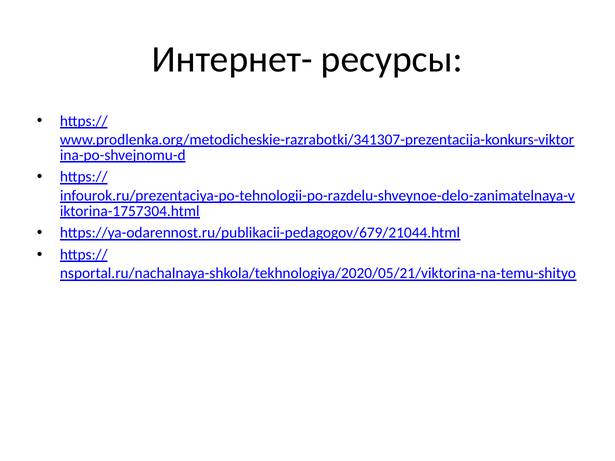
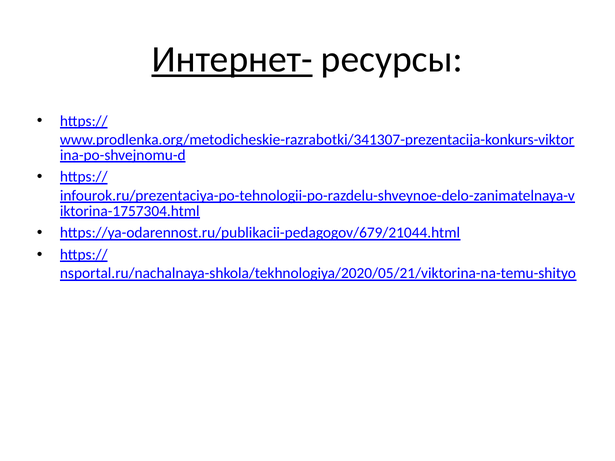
Интернет- underline: none -> present (232, 60)
